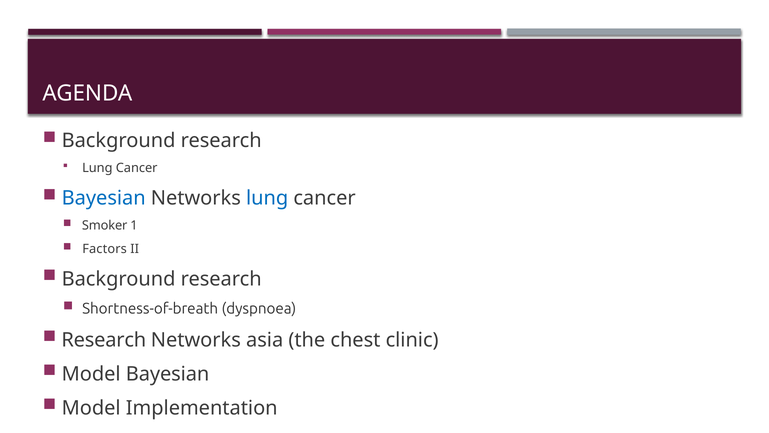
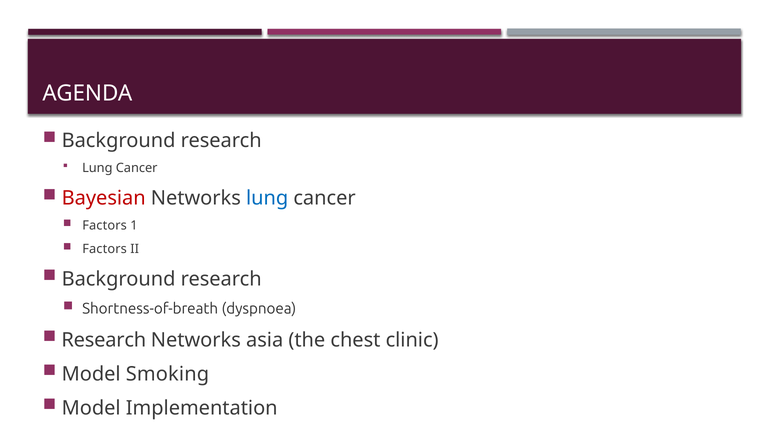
Bayesian colour: blue -> red (104, 198)
Smoker: Smoker -> Factors (105, 225)
Model Bayesian: Bayesian -> Smoking (167, 374)
